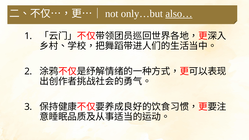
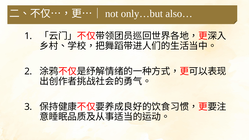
also… underline: present -> none (179, 14)
